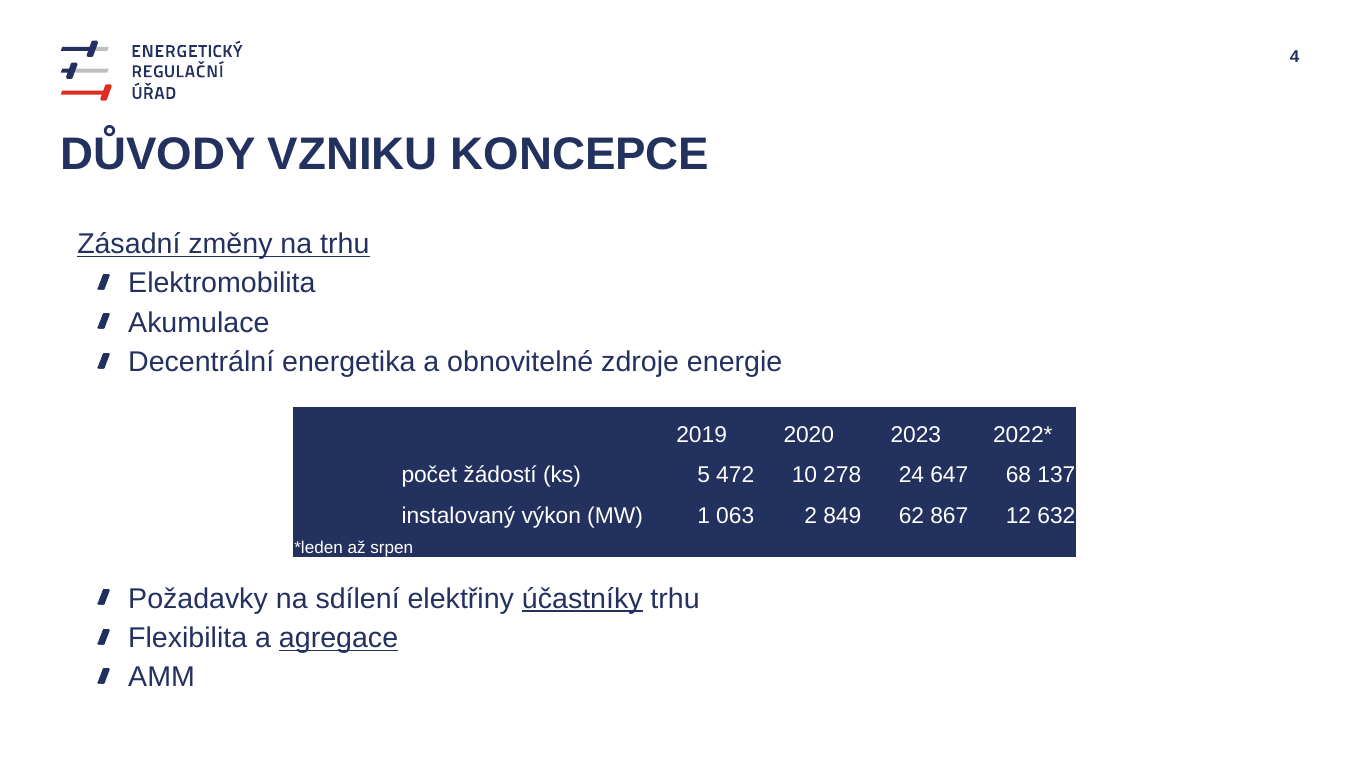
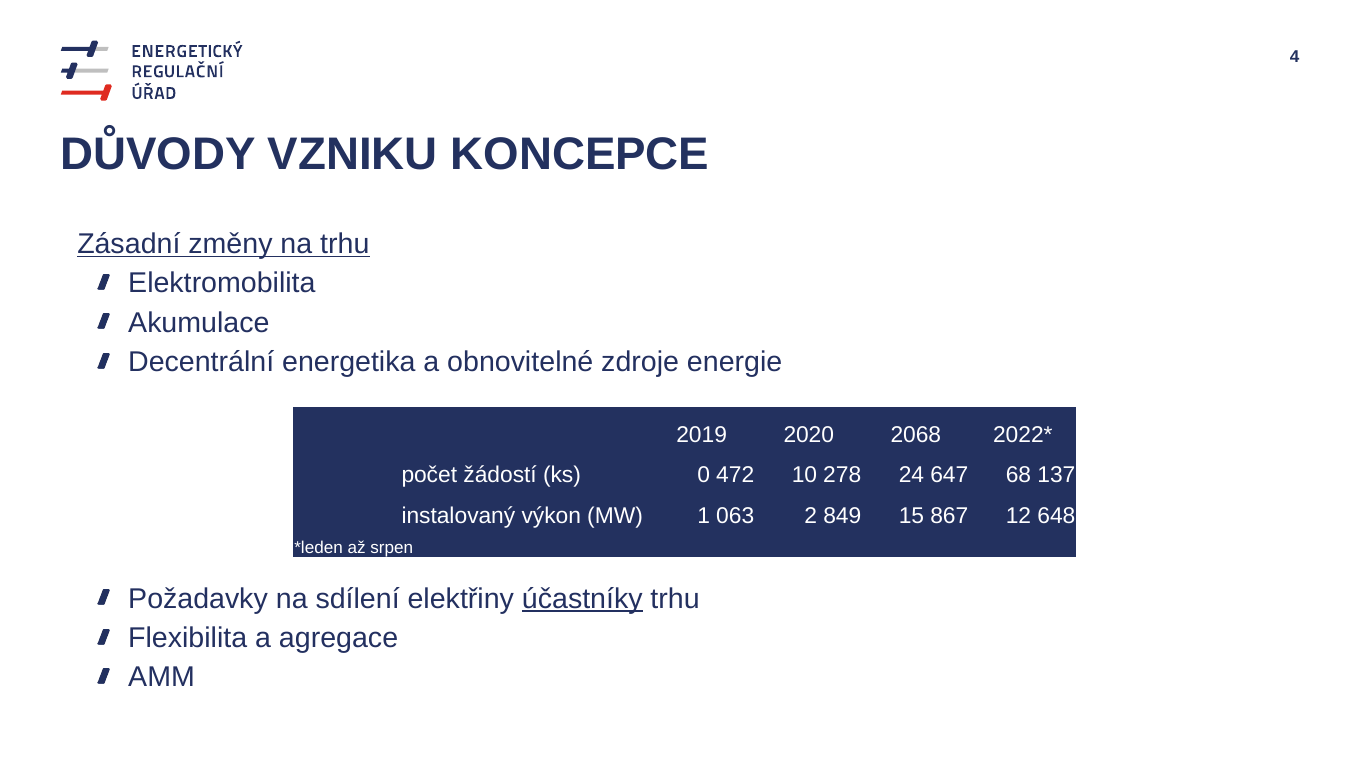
2023: 2023 -> 2068 (916, 435)
5: 5 -> 0 (704, 476)
62: 62 -> 15 (911, 516)
632: 632 -> 648 (1056, 516)
agregace underline: present -> none (339, 639)
